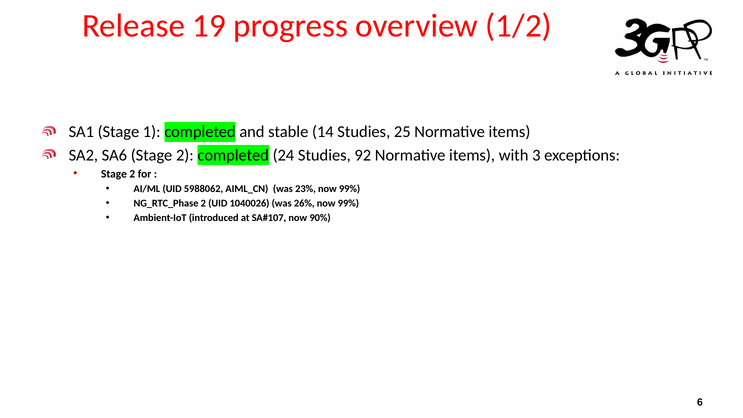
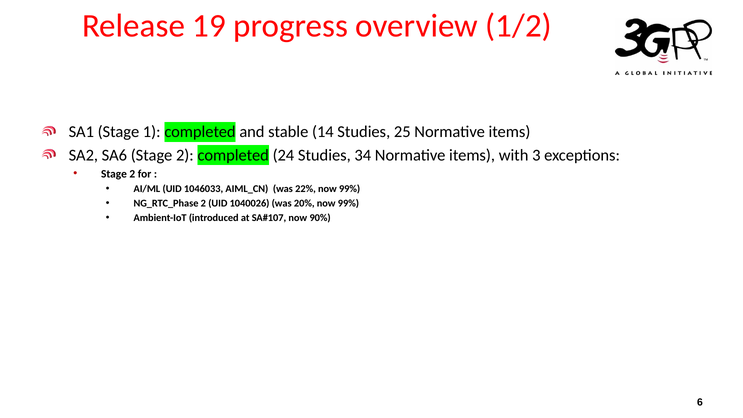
92: 92 -> 34 (363, 155)
5988062: 5988062 -> 1046033 (204, 189)
23%: 23% -> 22% (306, 189)
26%: 26% -> 20% (304, 203)
